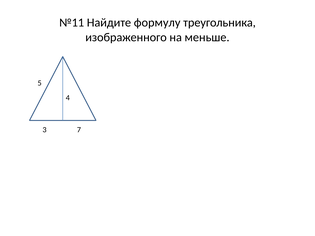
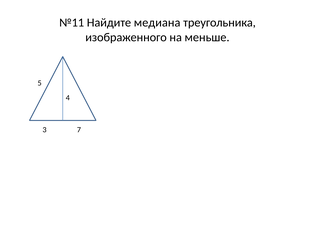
формулу: формулу -> медиана (157, 23)
